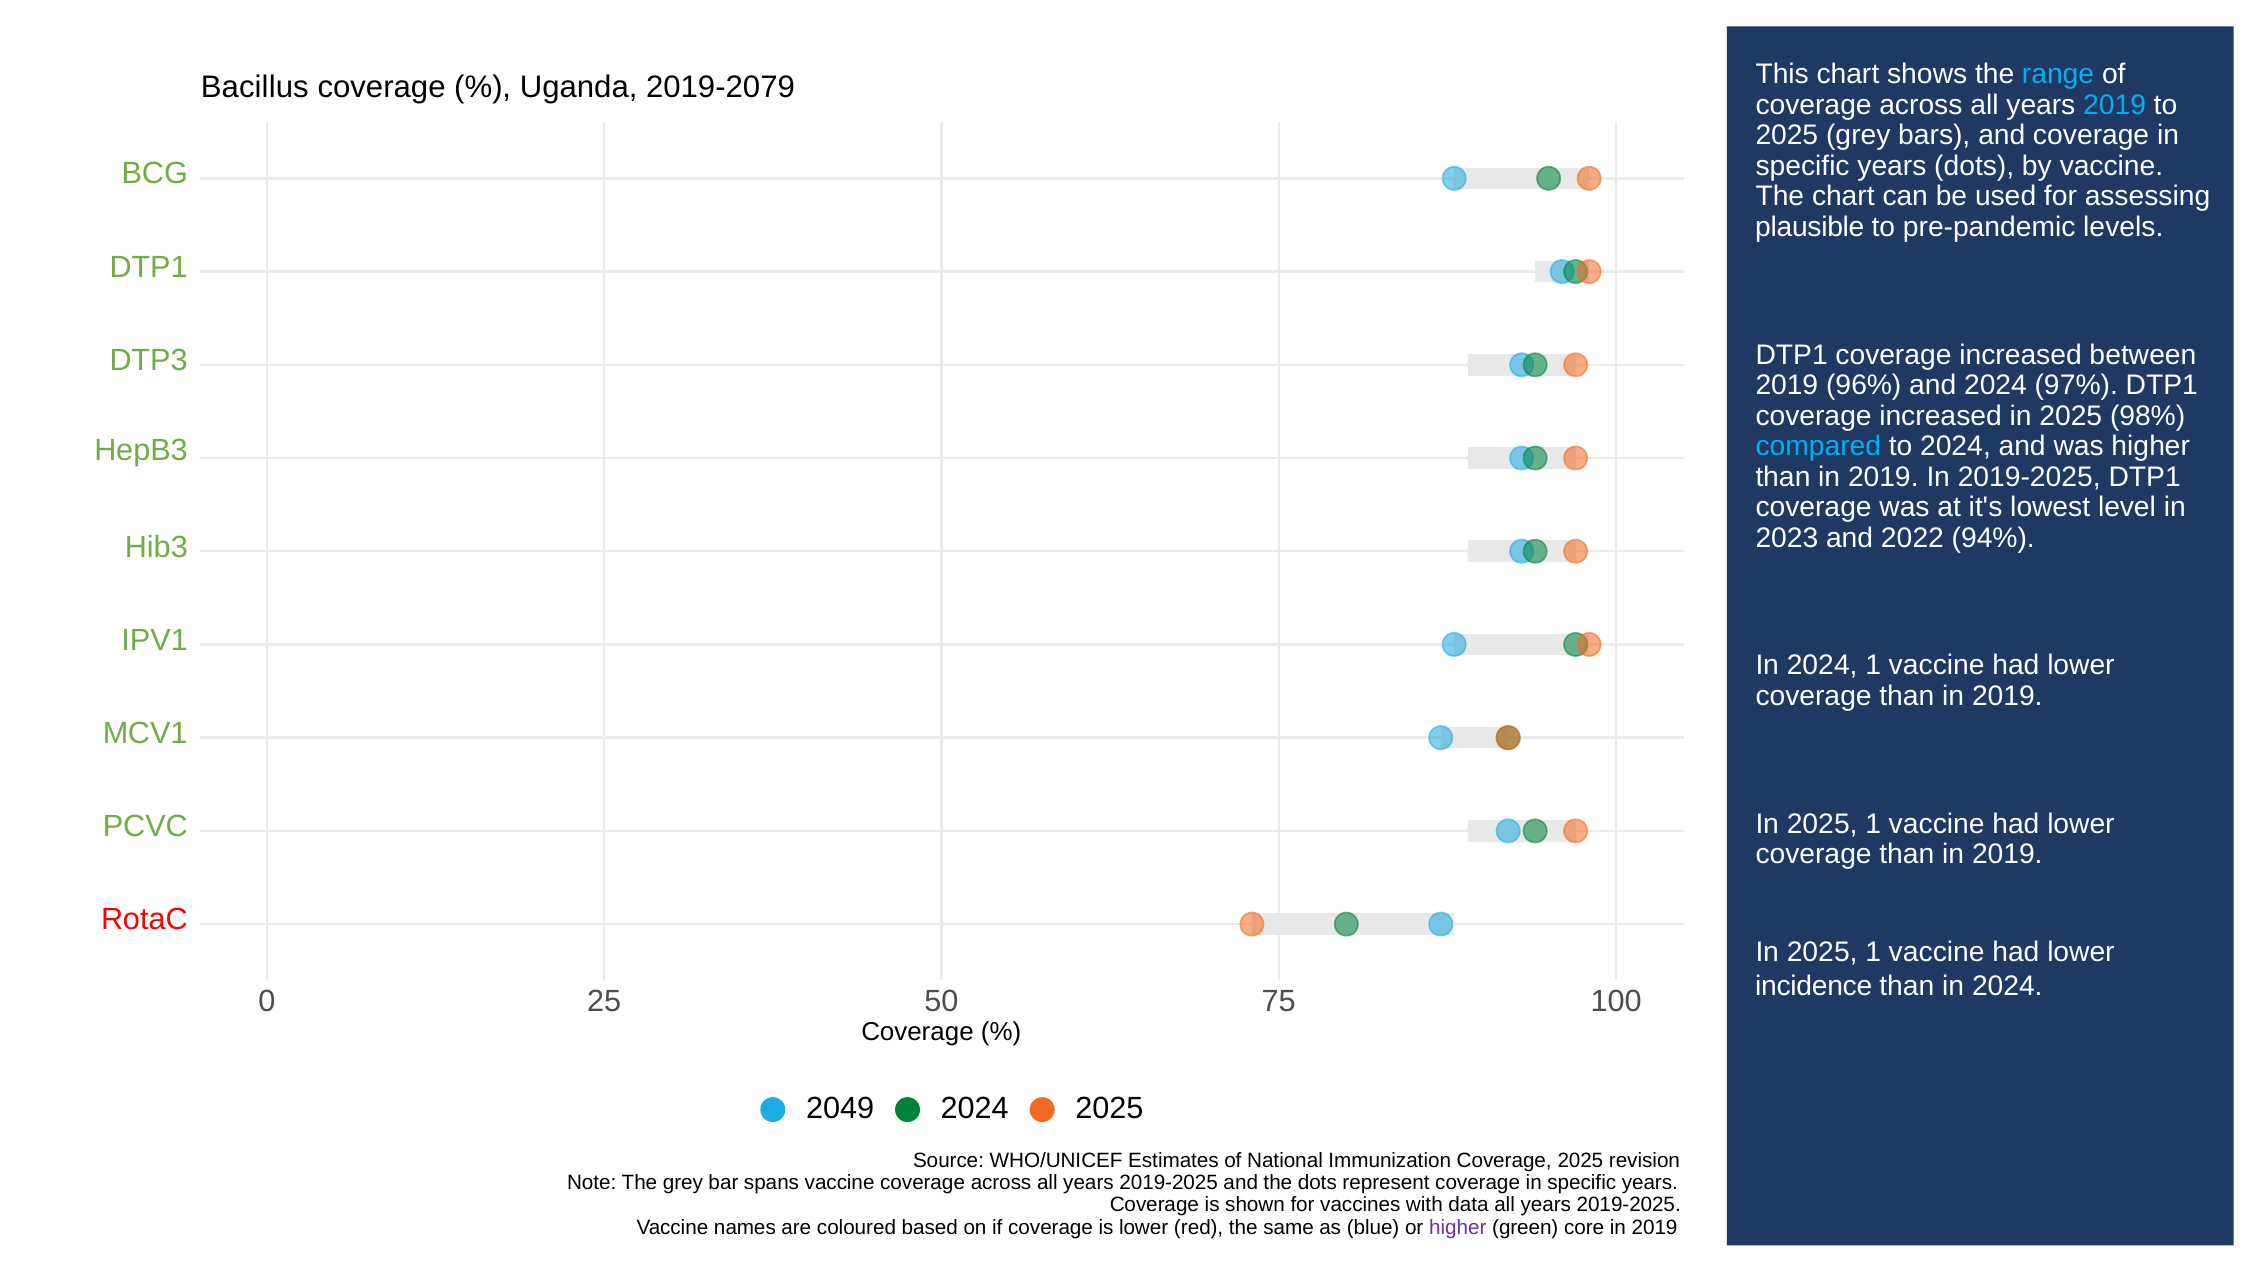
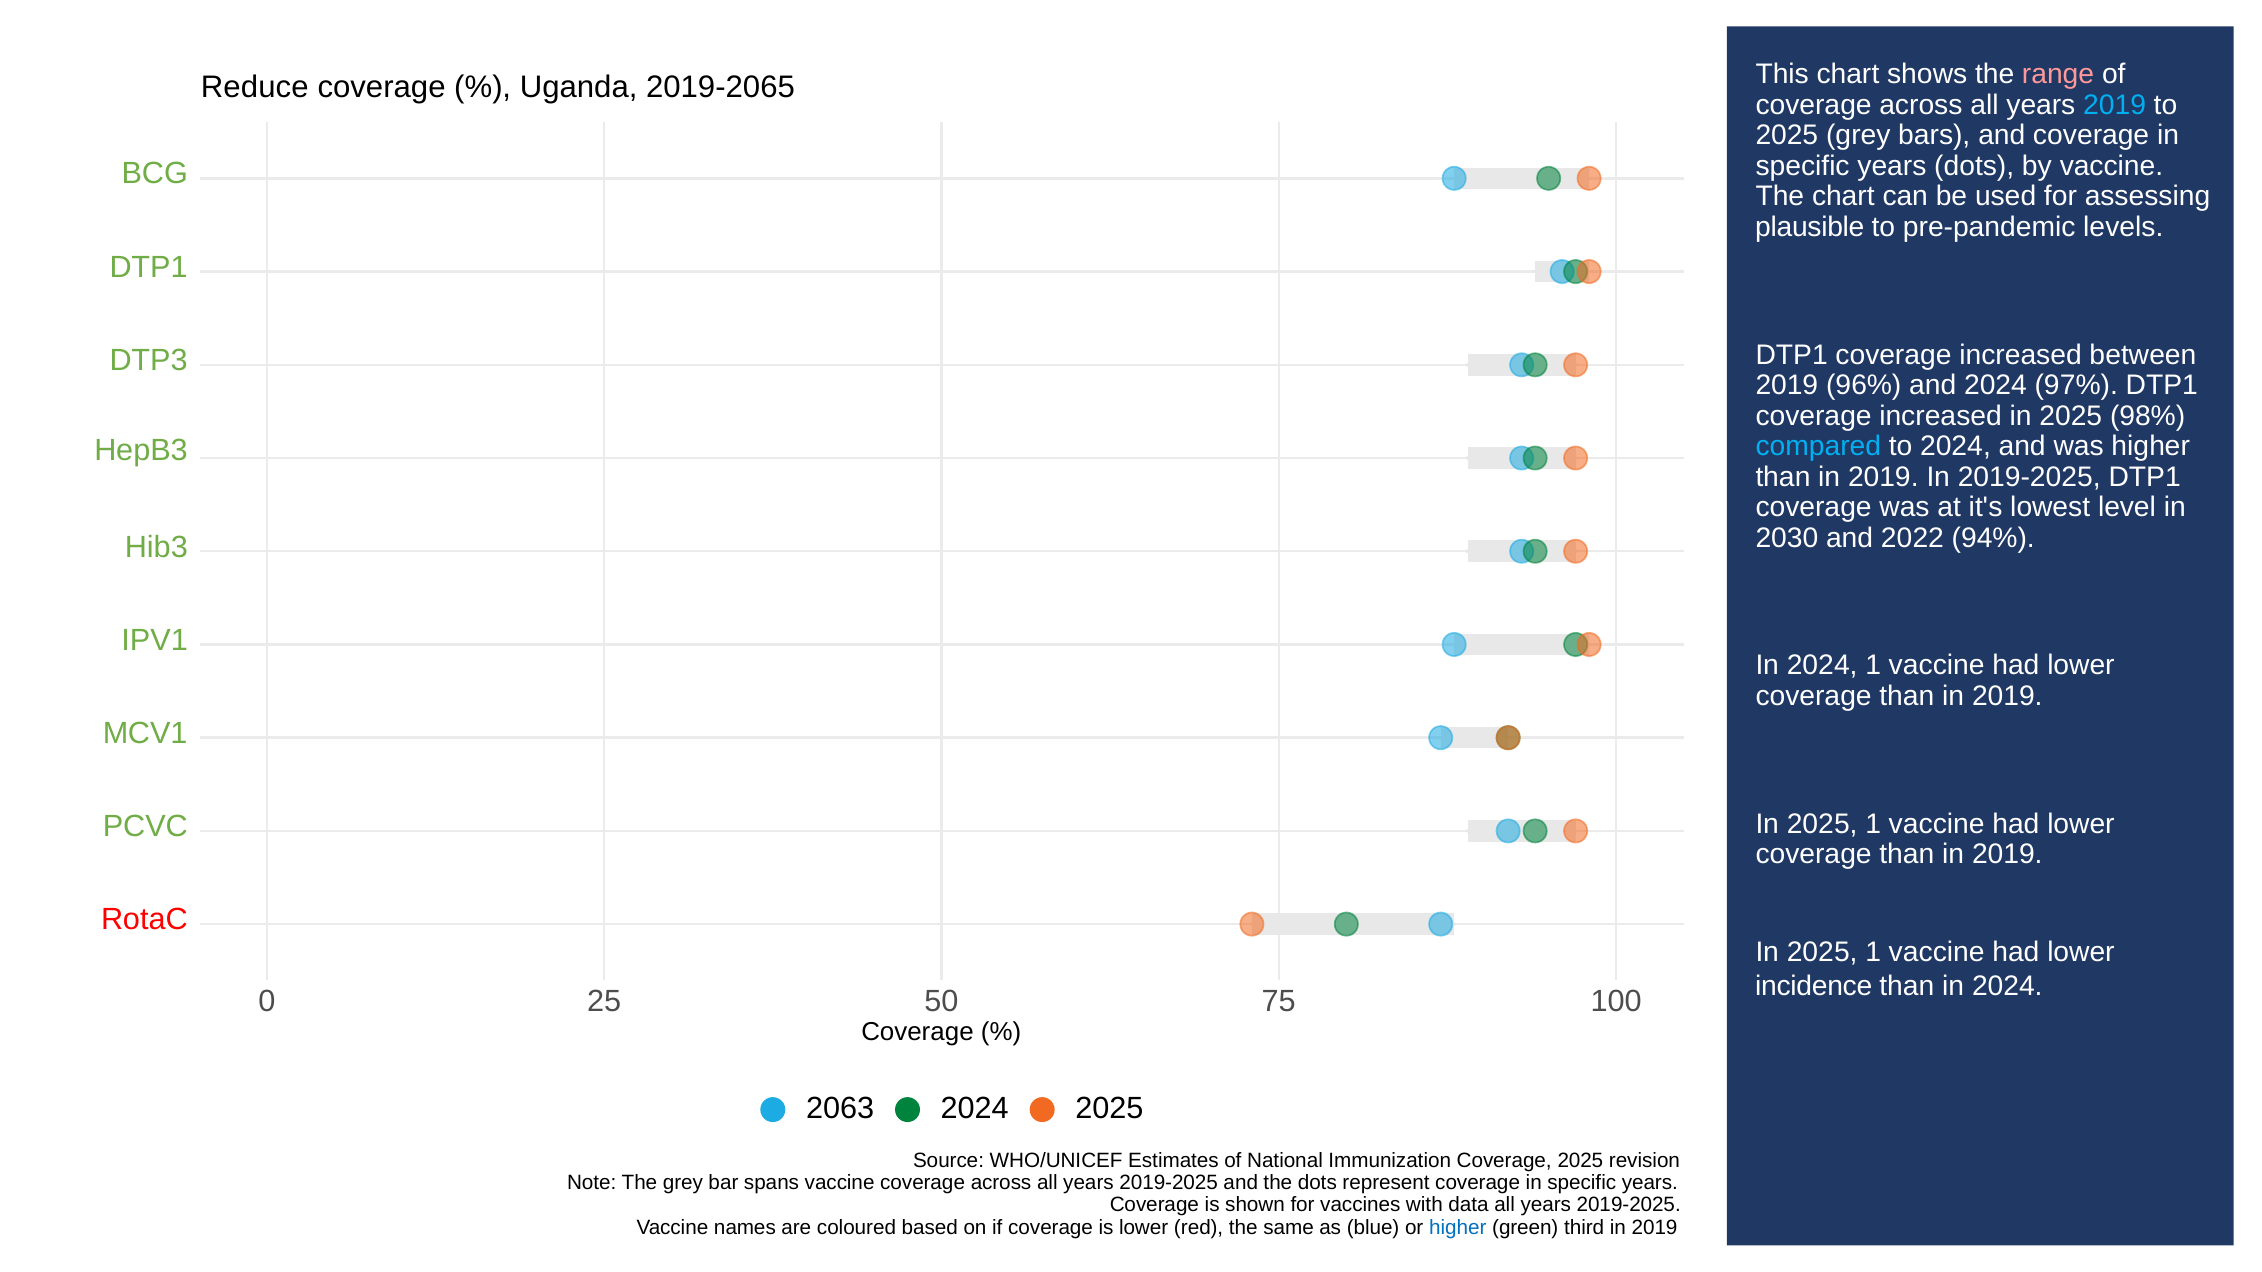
range colour: light blue -> pink (2058, 74)
Bacillus: Bacillus -> Reduce (255, 88)
2019-2079: 2019-2079 -> 2019-2065 (720, 88)
2023: 2023 -> 2030 (1787, 538)
2049: 2049 -> 2063 (840, 1109)
higher colour: purple -> blue (1458, 1228)
core: core -> third (1584, 1228)
